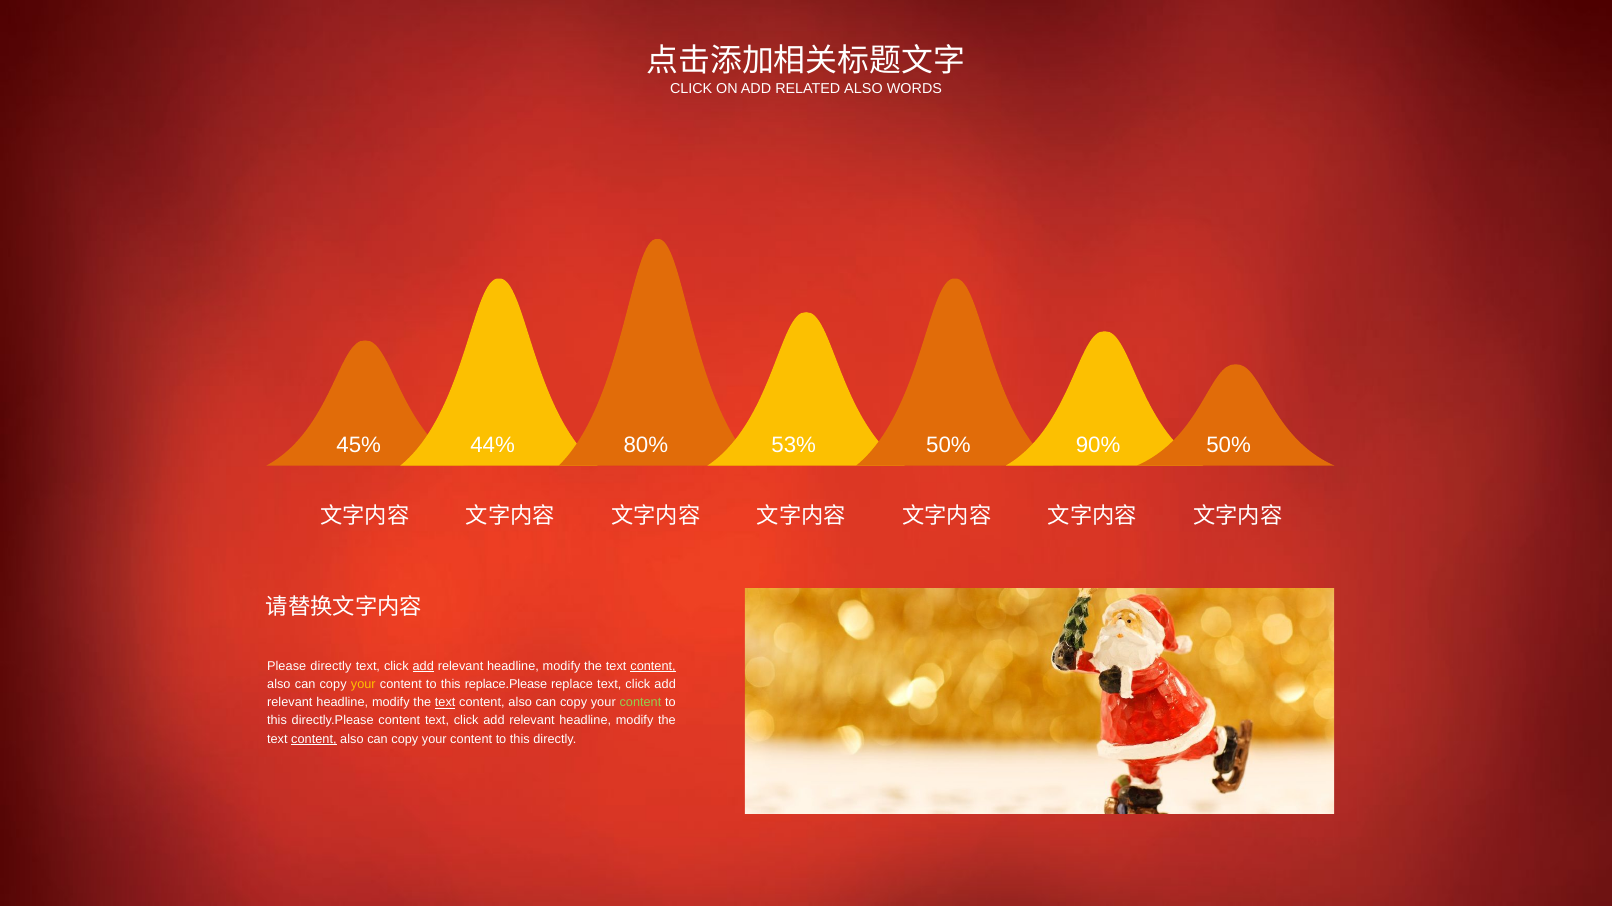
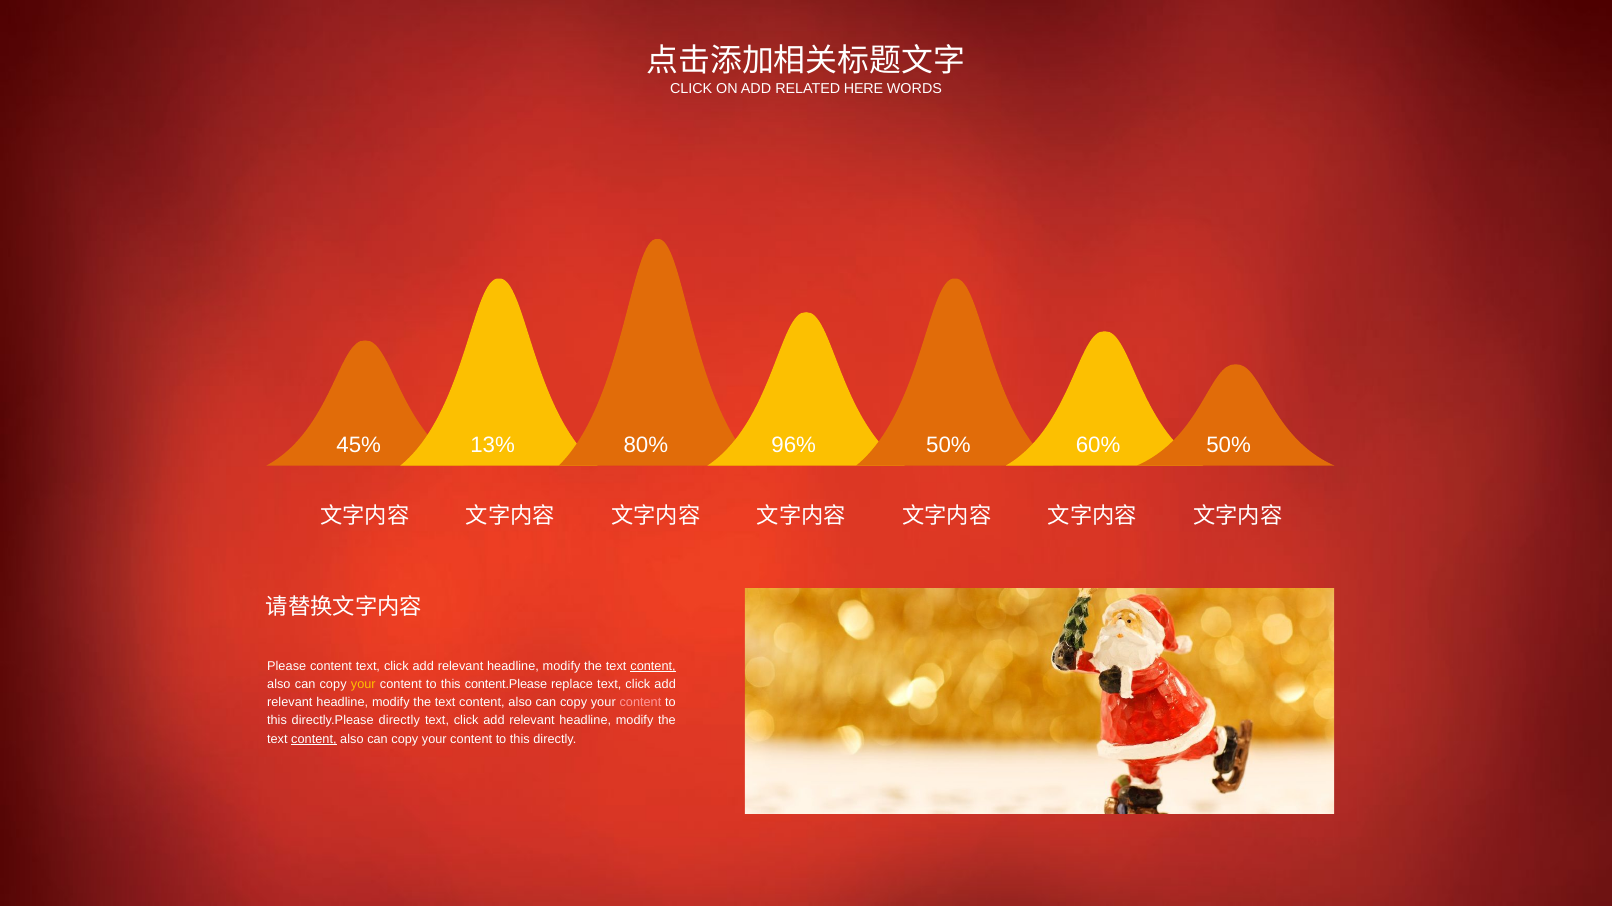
RELATED ALSO: ALSO -> HERE (864, 89)
44%: 44% -> 13% (493, 445)
53%: 53% -> 96% (794, 445)
90%: 90% -> 60% (1098, 445)
Please directly: directly -> content (331, 667)
add underline: present -> none (423, 667)
replace.Please: replace.Please -> content.Please (506, 685)
text underline: present -> none (445, 703)
content colour: light green -> pink (640, 703)
directly.Please content: content -> directly (399, 721)
